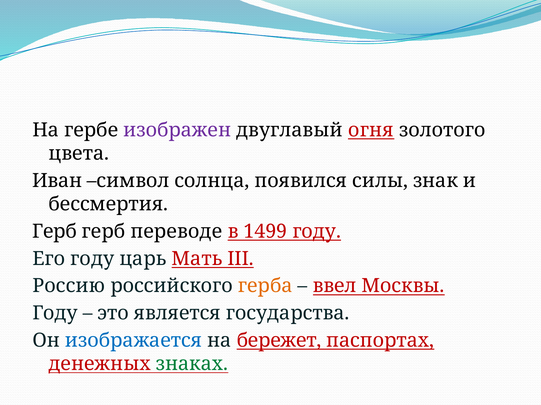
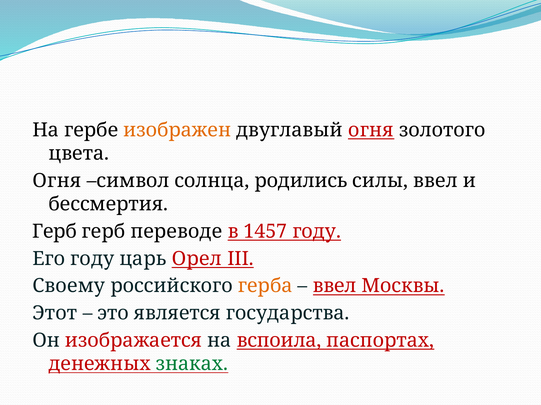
изображен colour: purple -> orange (177, 130)
Иван: Иван -> Огня (57, 181)
появился: появился -> родились (301, 181)
силы знак: знак -> ввел (435, 181)
1499: 1499 -> 1457 (265, 232)
Мать: Мать -> Орел (197, 259)
Россию: Россию -> Своему (69, 286)
Году: Году -> Этот (55, 314)
изображается colour: blue -> red (133, 341)
бережет: бережет -> вспоила (279, 341)
